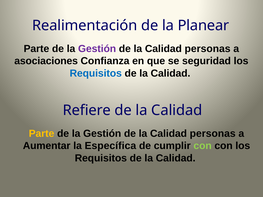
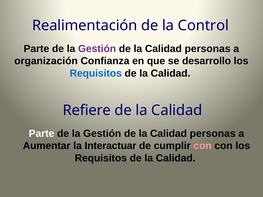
Planear: Planear -> Control (203, 26)
asociaciones: asociaciones -> organización (46, 61)
seguridad: seguridad -> desarrollo (207, 61)
Parte colour: yellow -> white (42, 134)
Específica: Específica -> Interactuar (111, 146)
con colour: light green -> pink (203, 146)
